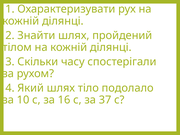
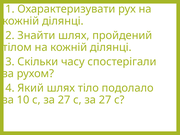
10 с за 16: 16 -> 27 (64, 100)
37: 37 -> 27 (105, 100)
